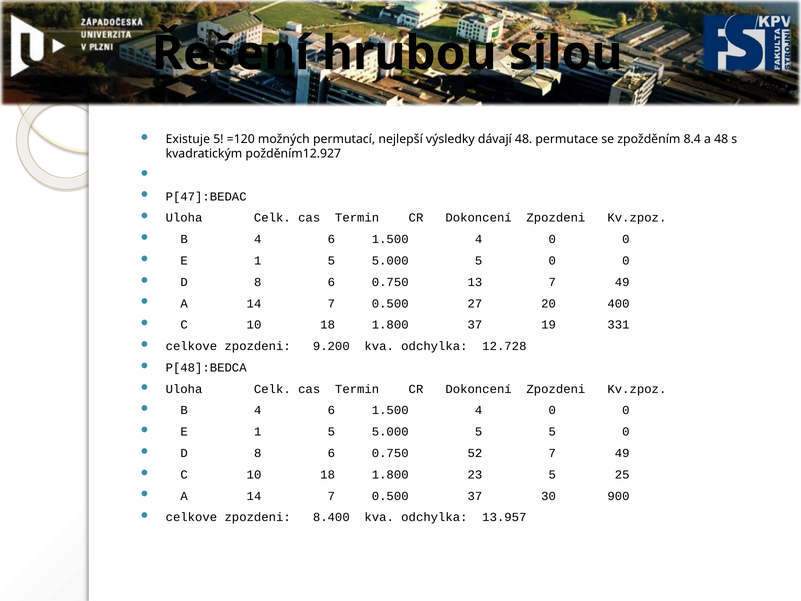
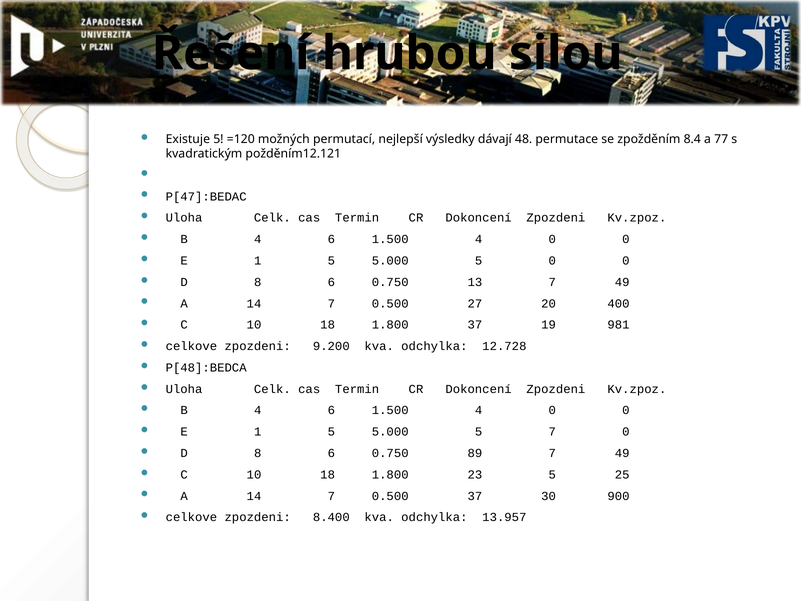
a 48: 48 -> 77 (721, 139)
požděním12.927: požděním12.927 -> požděním12.121 (293, 154)
331: 331 -> 981 (618, 325)
5 5: 5 -> 7 (552, 432)
52: 52 -> 89 (475, 453)
